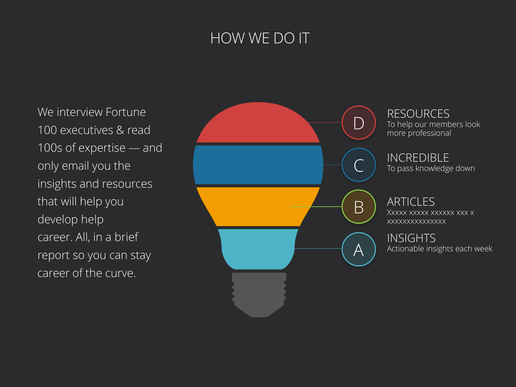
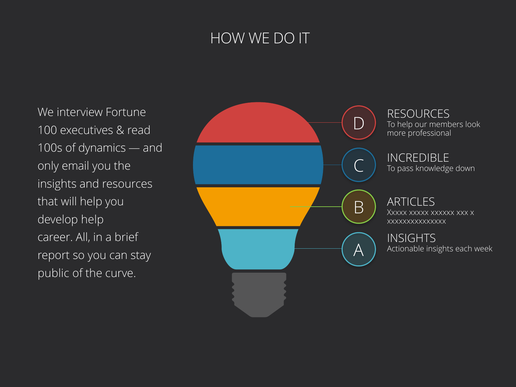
expertise: expertise -> dynamics (102, 148)
career: career -> public (53, 273)
